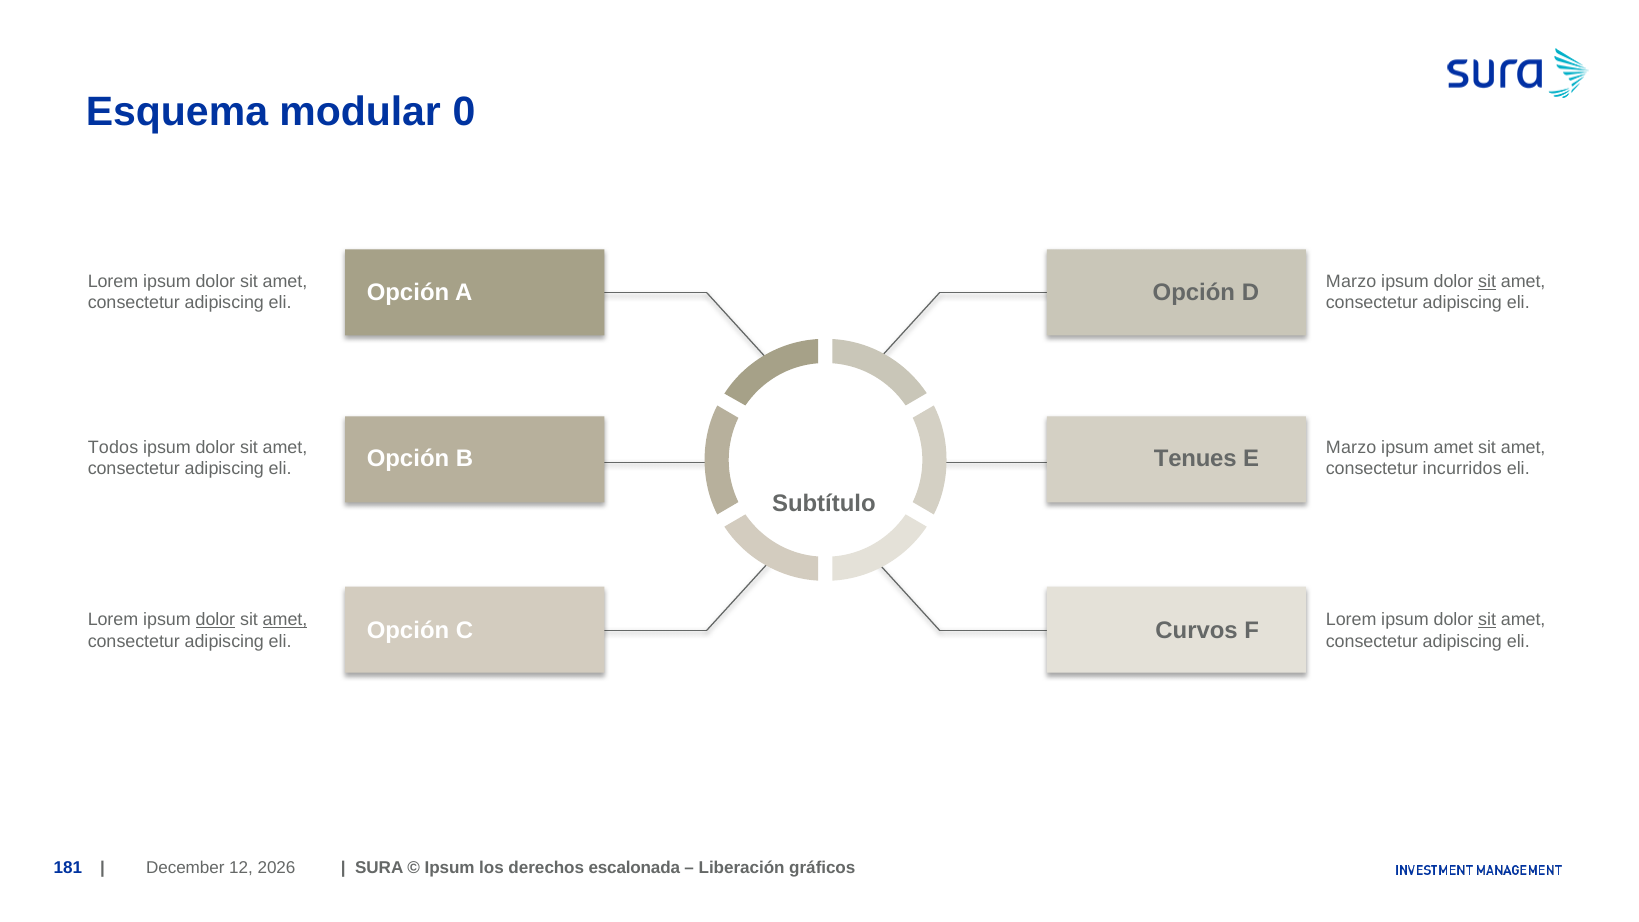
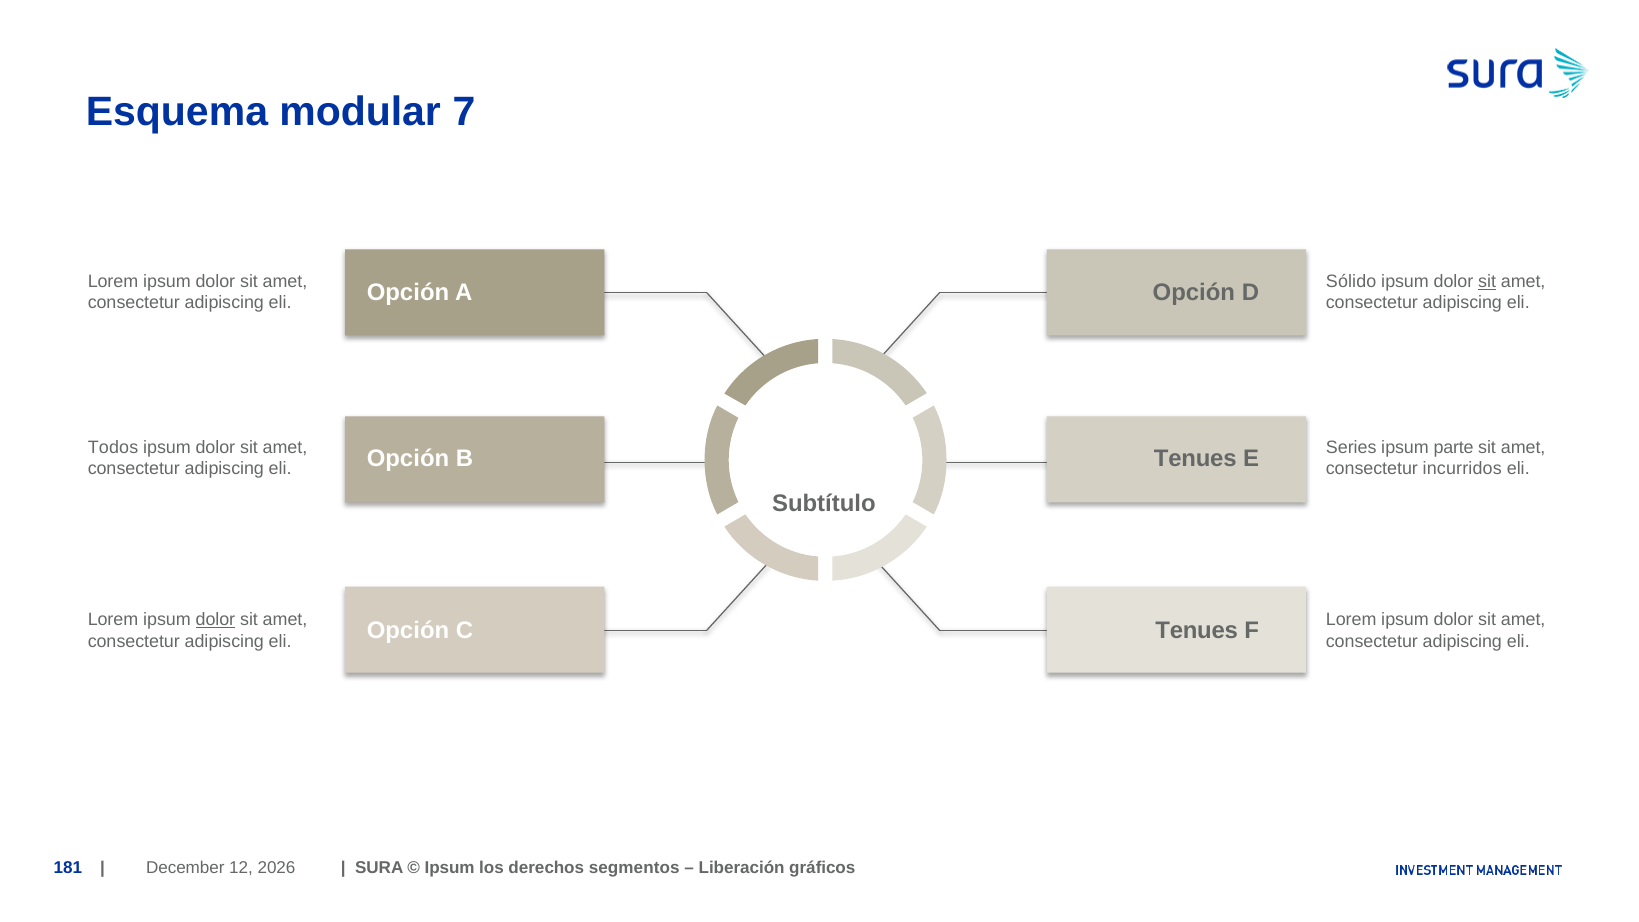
0: 0 -> 7 (464, 112)
Marzo: Marzo -> Sólido (1351, 282)
Marzo: Marzo -> Series (1351, 448)
ipsum amet: amet -> parte (1454, 448)
amet underline: present -> none (285, 620)
sit underline: present -> none (1487, 620)
Curvos: Curvos -> Tenues (1197, 631)
escalonada: escalonada -> segmentos (634, 868)
